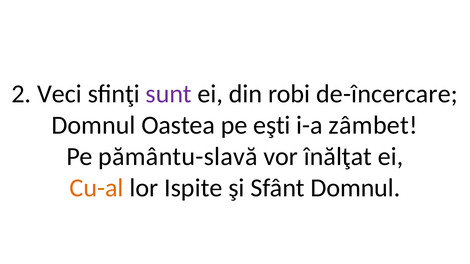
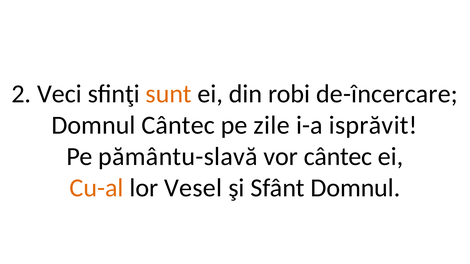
sunt colour: purple -> orange (169, 94)
Domnul Oastea: Oastea -> Cântec (178, 125)
eşti: eşti -> zile (272, 125)
zâmbet: zâmbet -> isprăvit (373, 125)
vor înălţat: înălţat -> cântec (338, 157)
Ispite: Ispite -> Vesel (193, 188)
